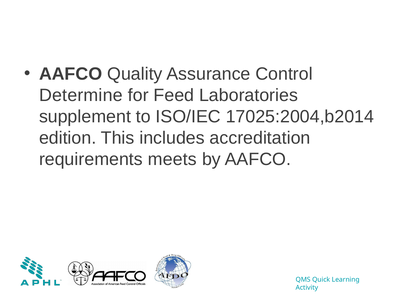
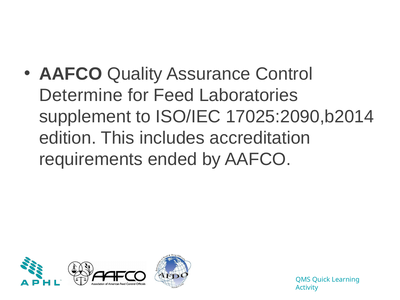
17025:2004,b2014: 17025:2004,b2014 -> 17025:2090,b2014 (300, 117)
meets: meets -> ended (172, 159)
